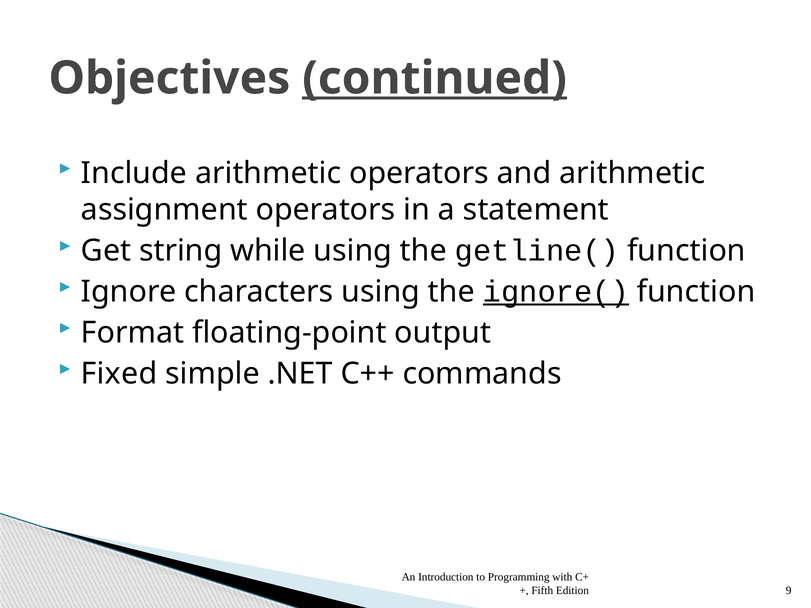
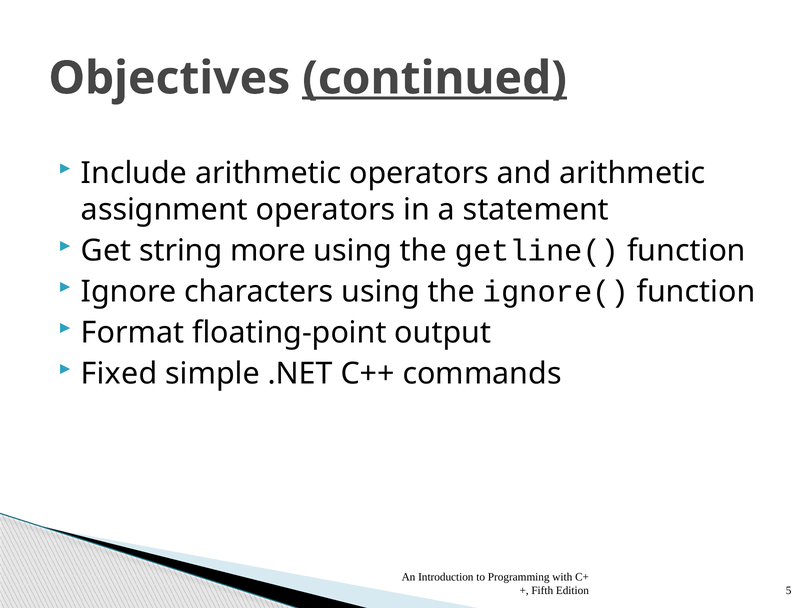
while: while -> more (268, 251)
ignore( underline: present -> none (556, 292)
9: 9 -> 5 (789, 591)
